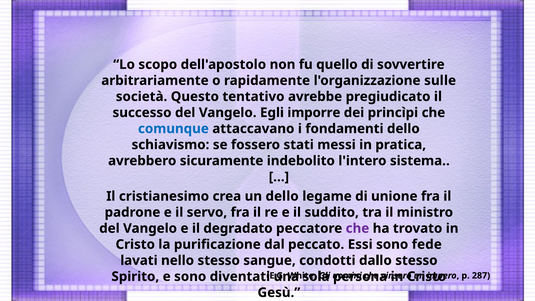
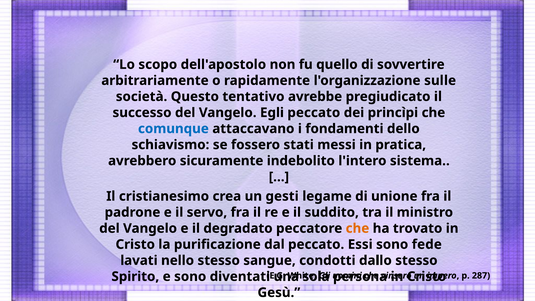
Egli imporre: imporre -> peccato (314, 113)
un dello: dello -> gesti (282, 196)
che colour: purple -> orange (357, 228)
